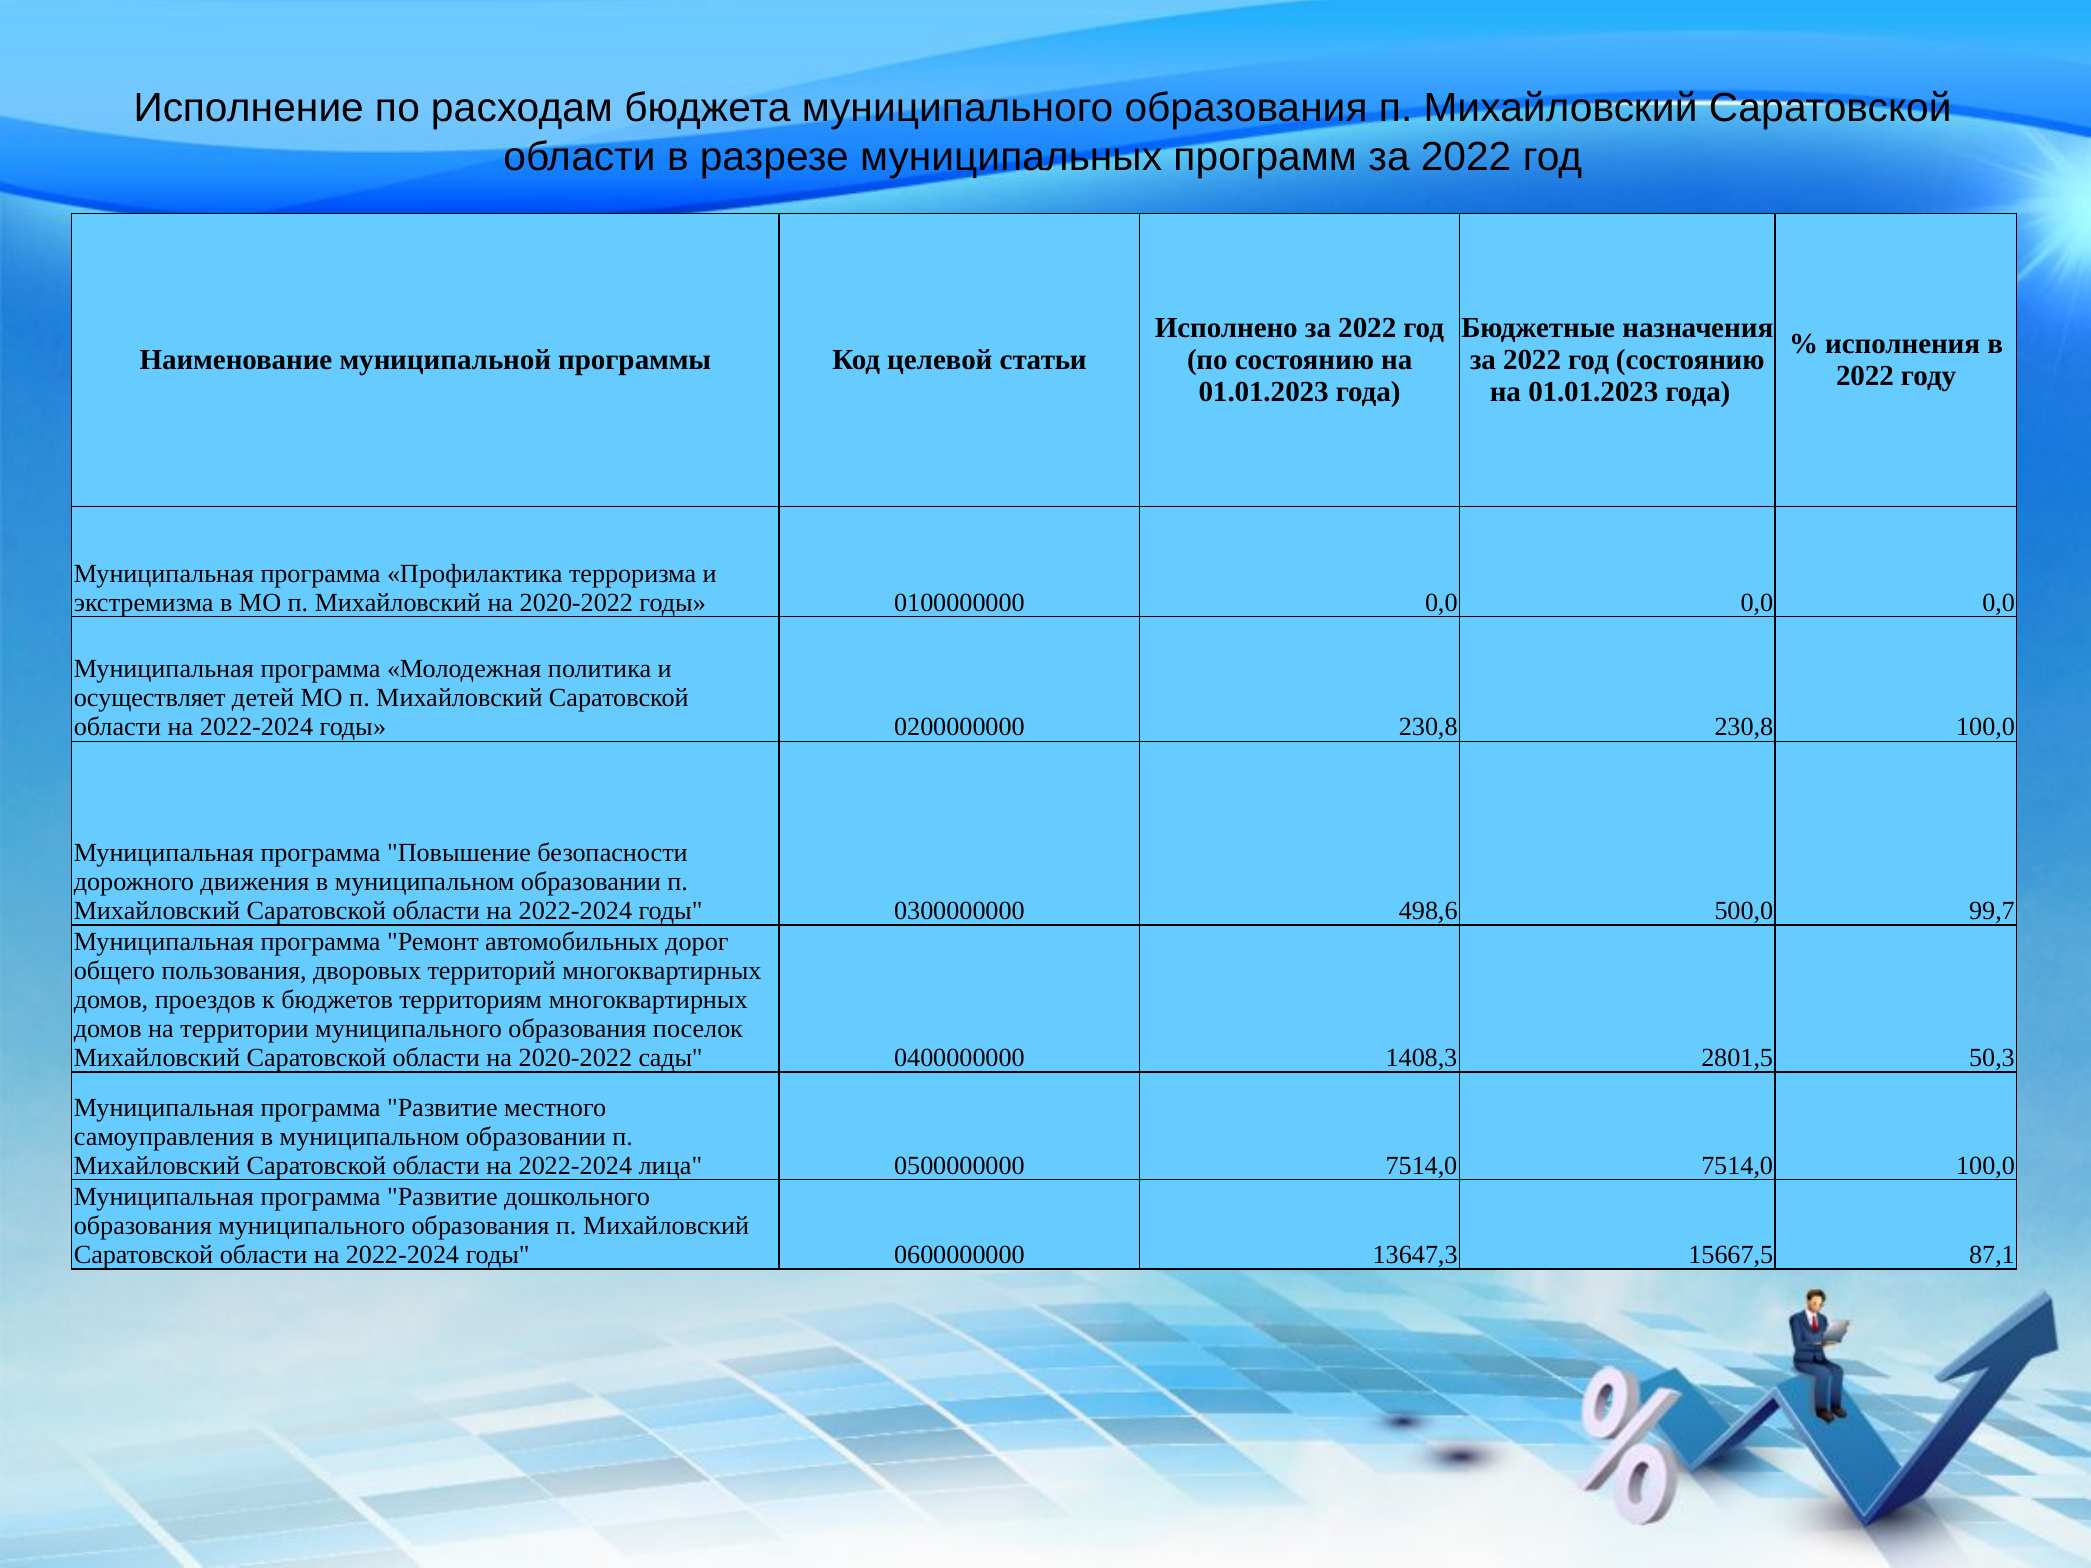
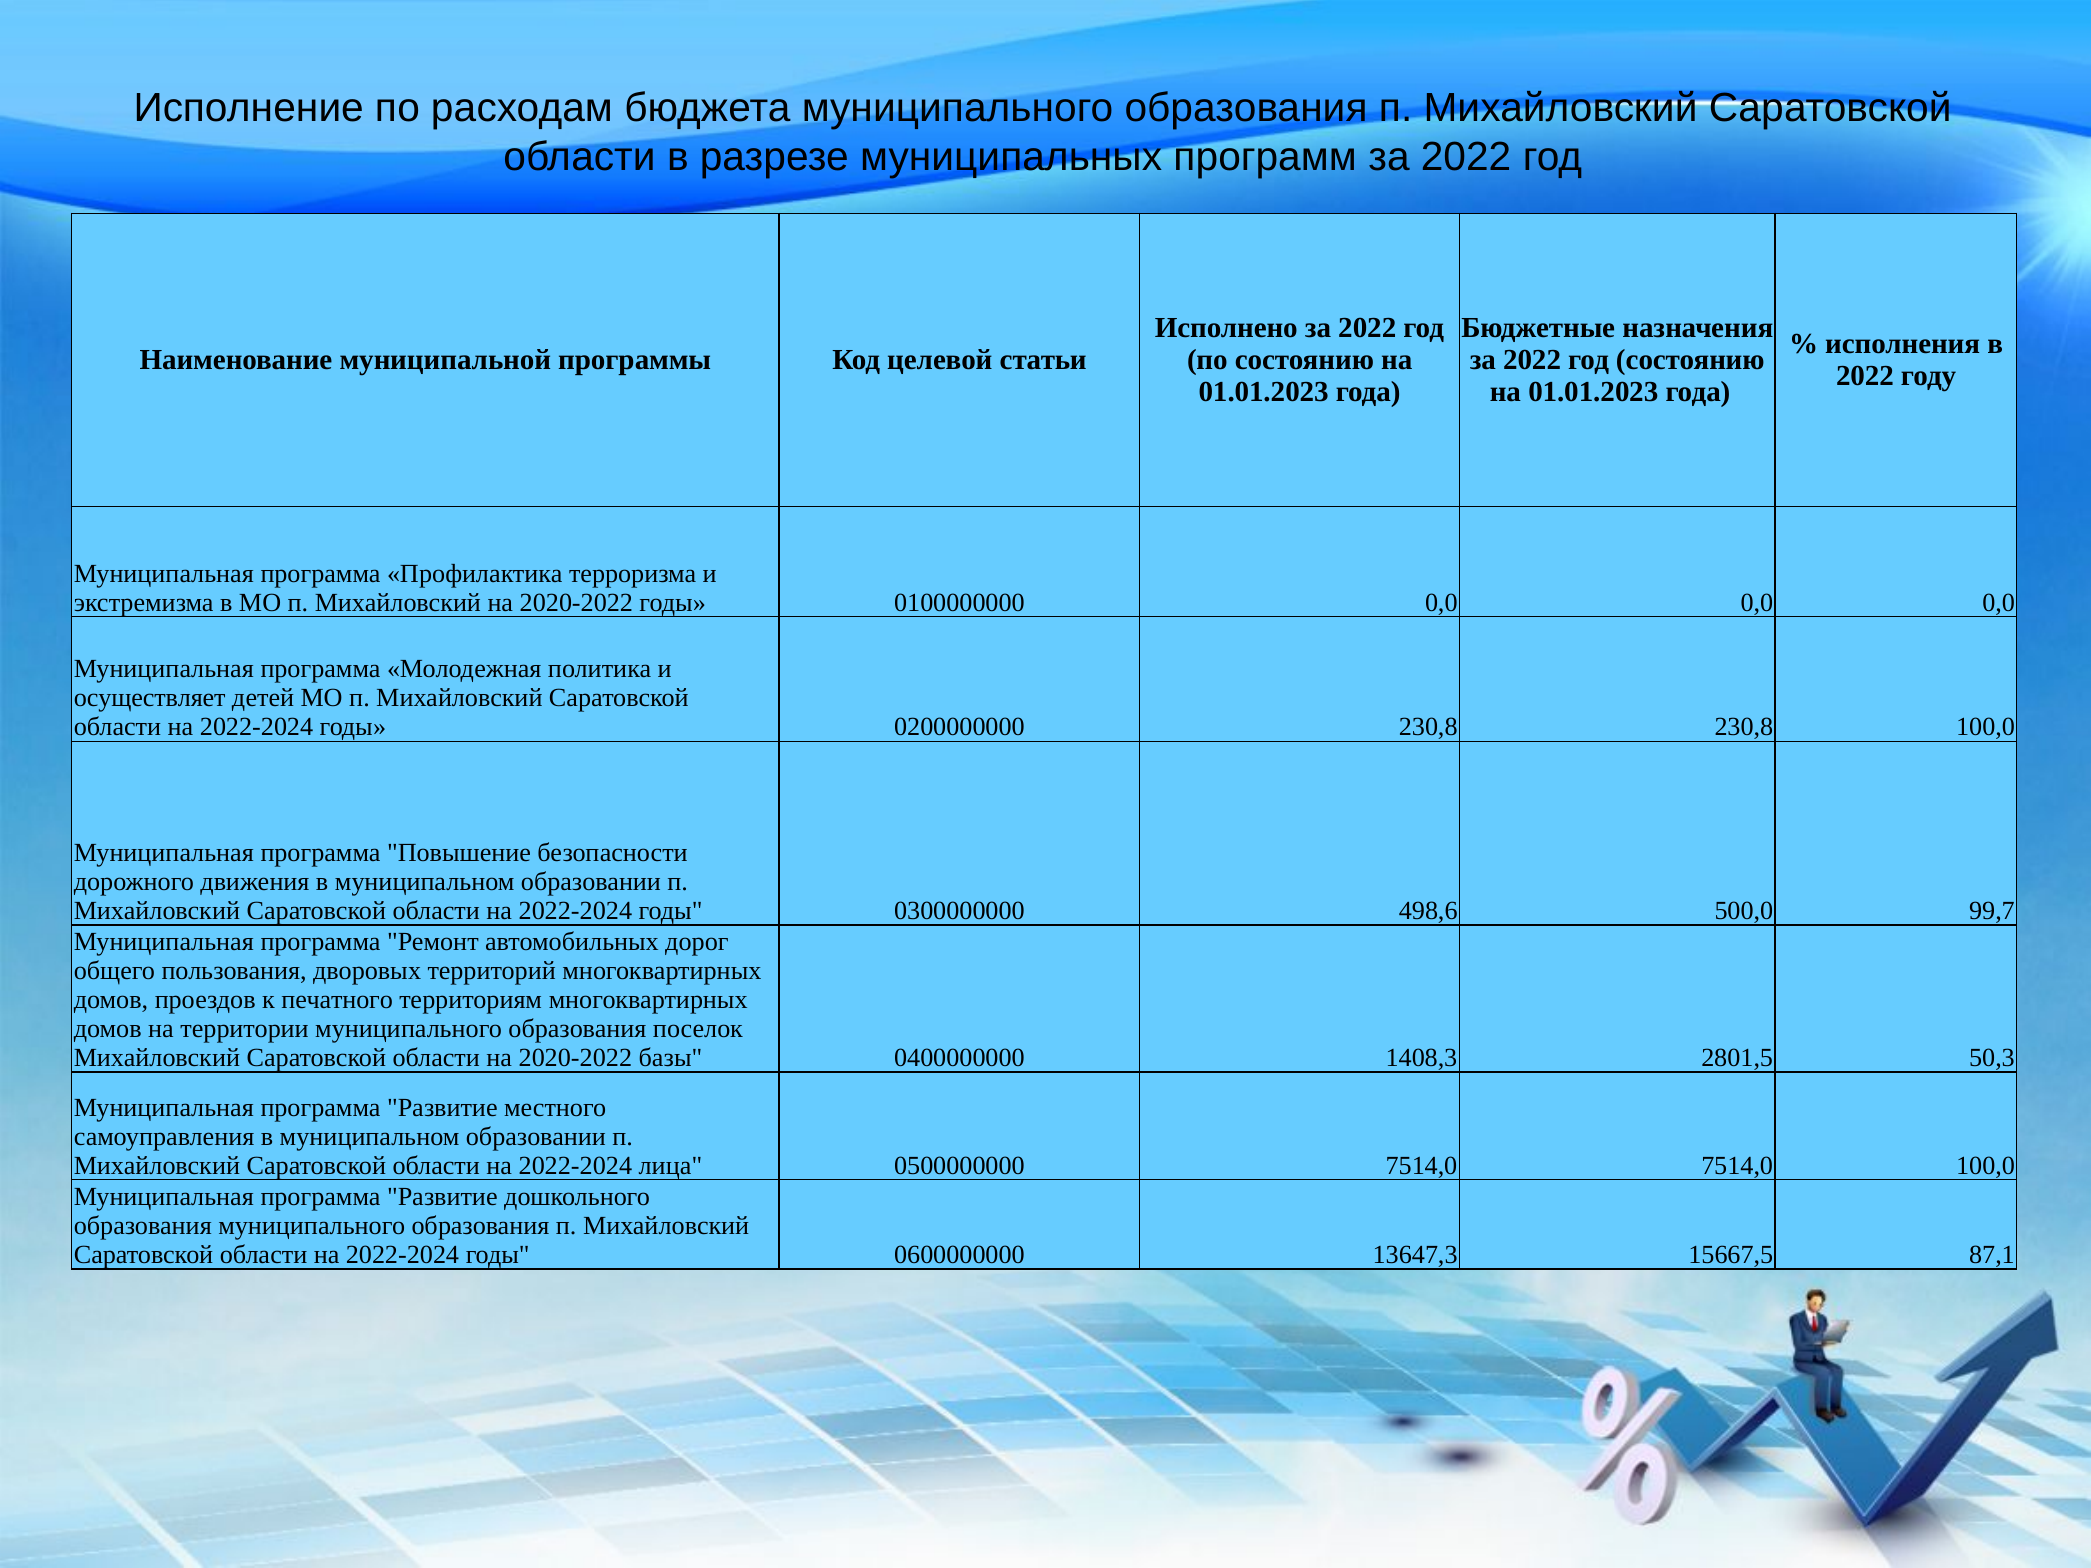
бюджетов: бюджетов -> печатного (337, 1000)
сады: сады -> базы (670, 1058)
